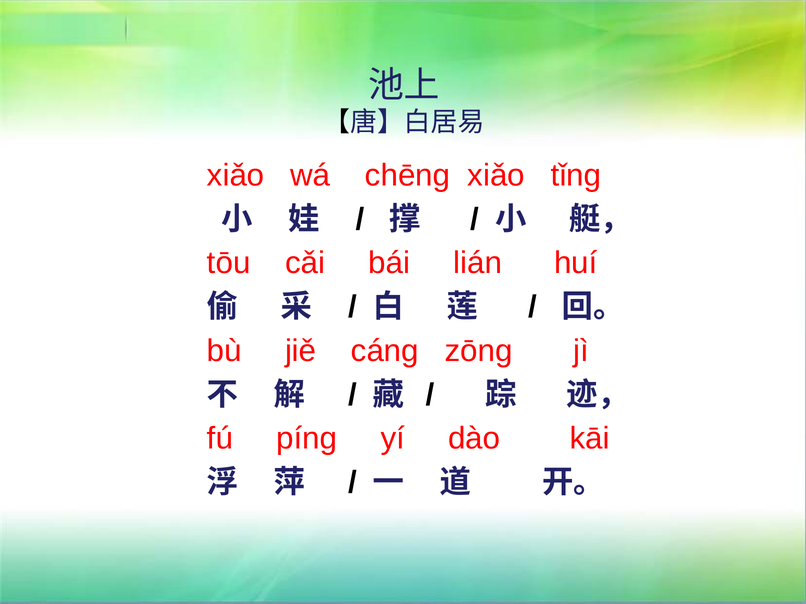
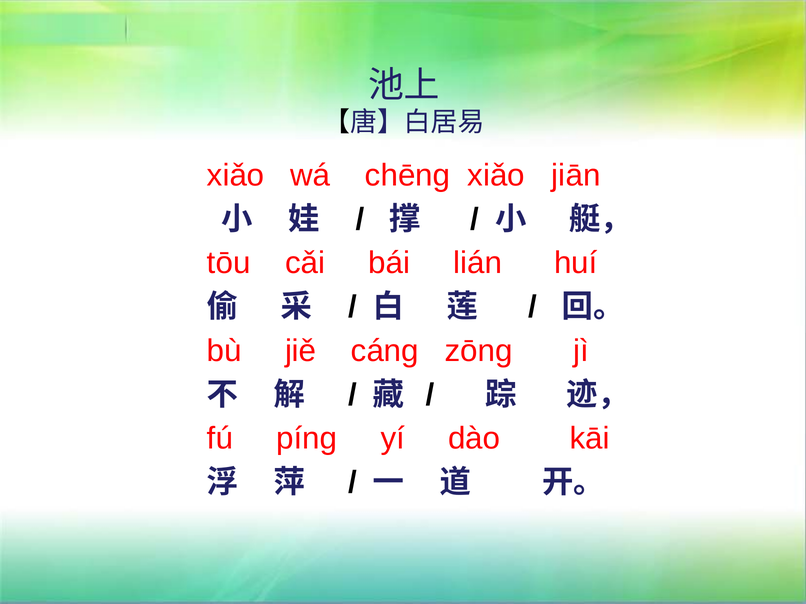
tǐng: tǐng -> jiān (576, 176)
